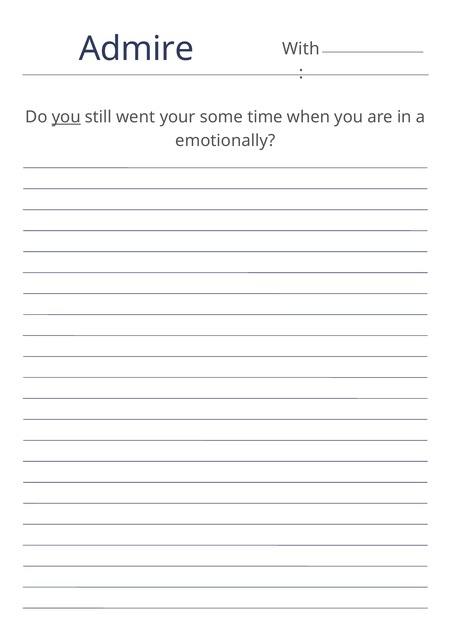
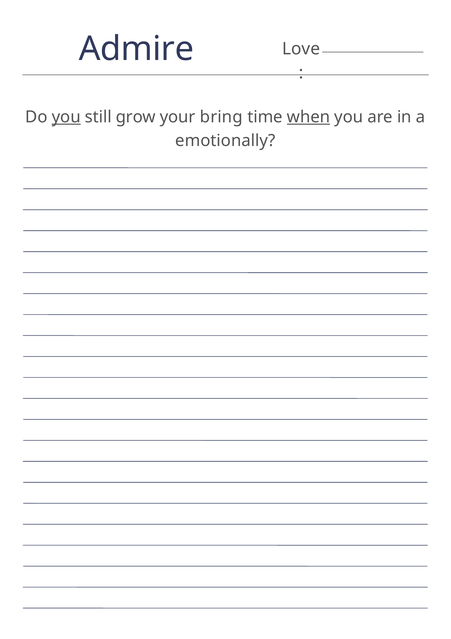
With: With -> Love (301, 49)
went: went -> grow (136, 117)
some: some -> bring (221, 117)
when underline: none -> present (309, 117)
